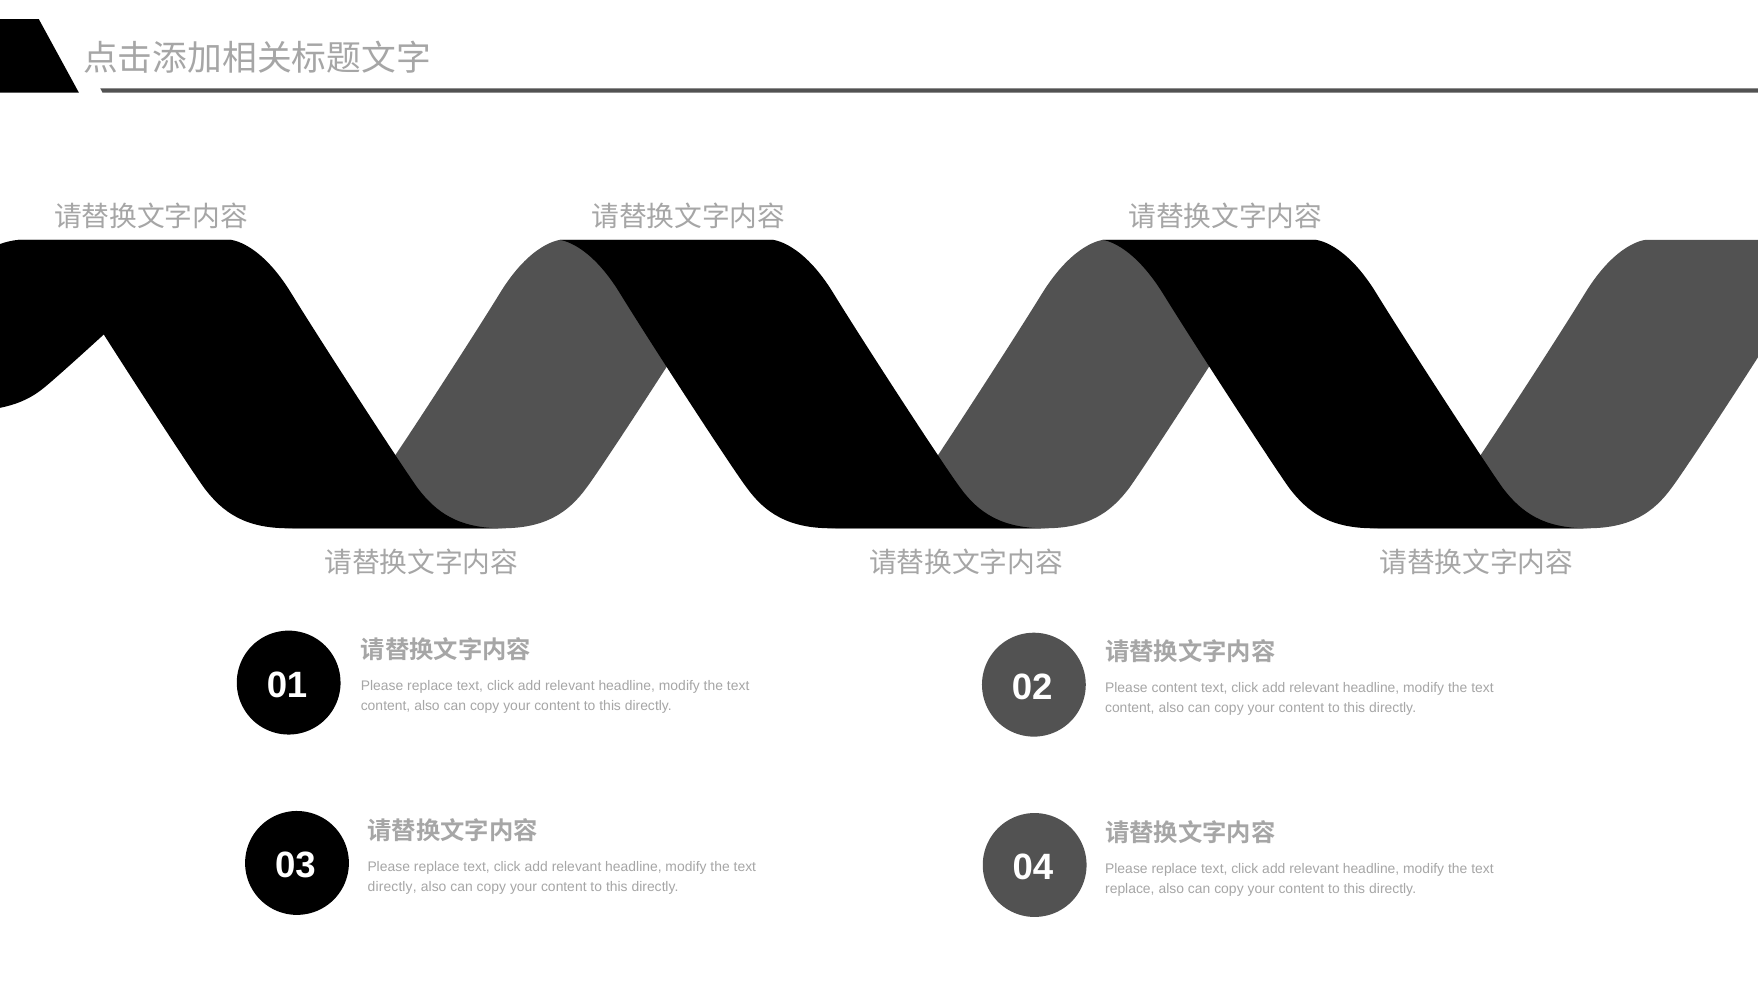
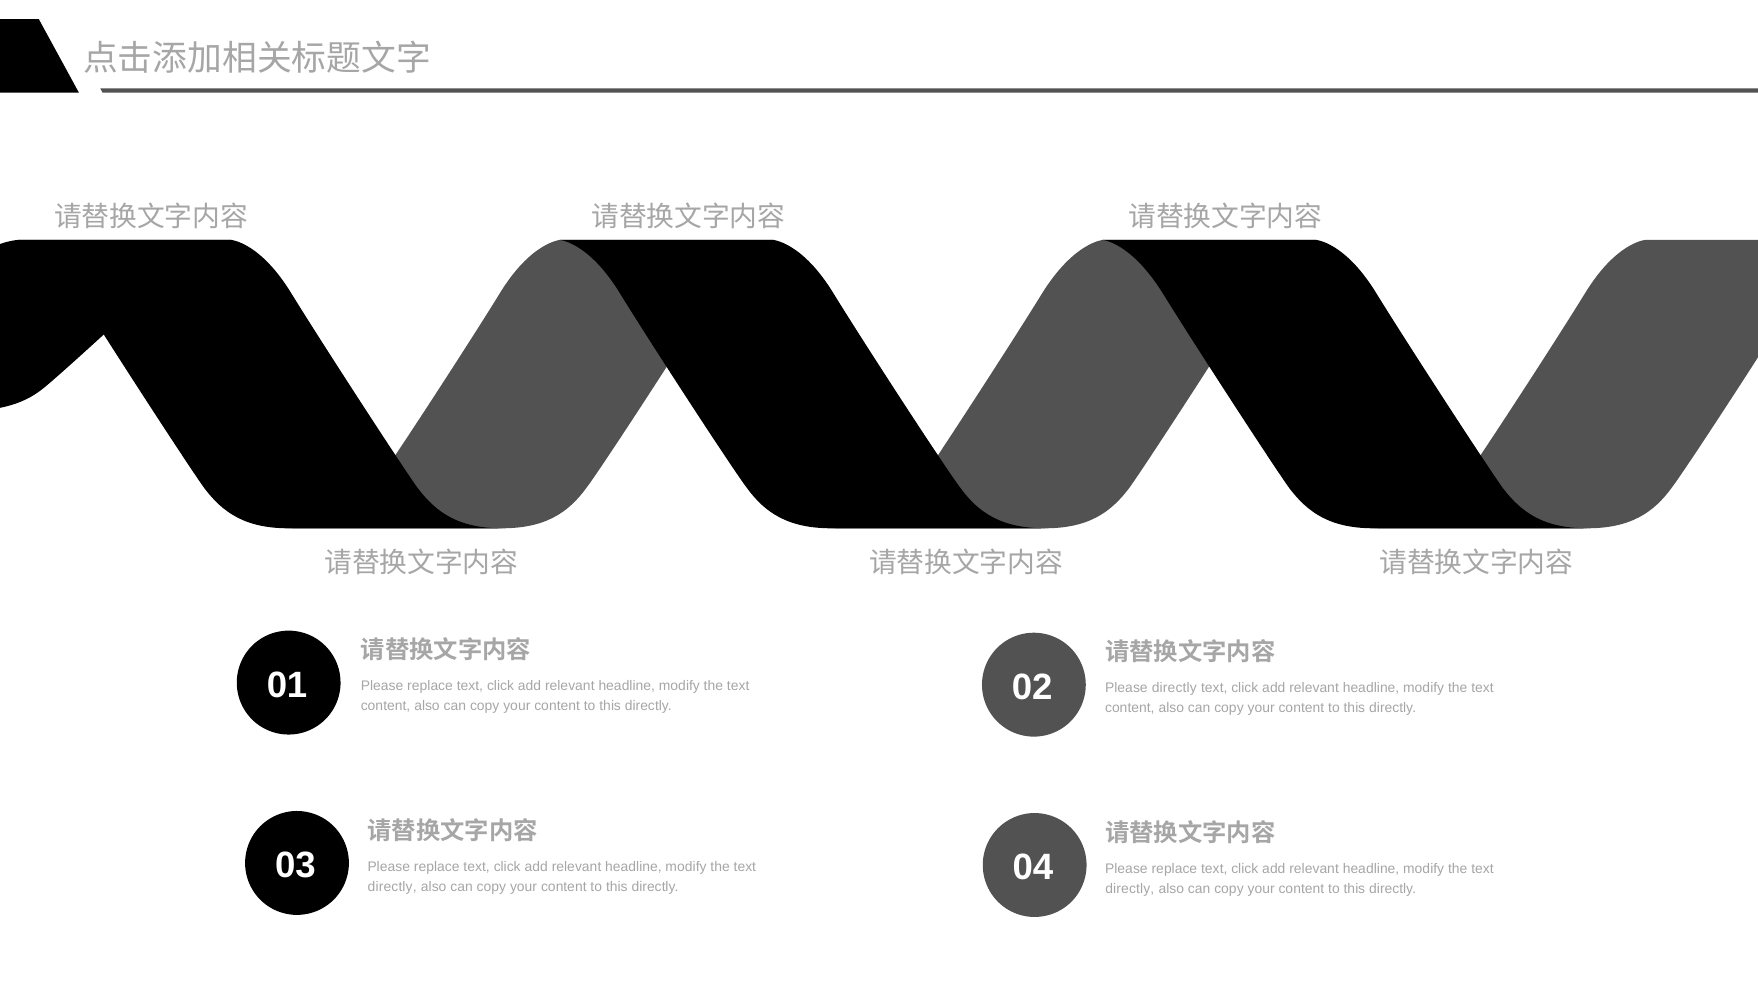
Please content: content -> directly (1174, 688)
replace: replace -> directly (1130, 888)
